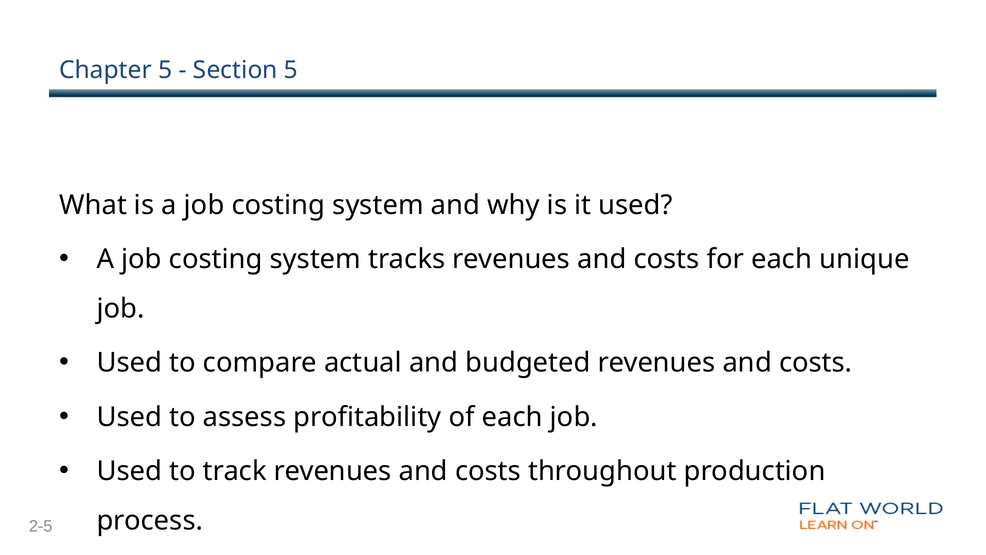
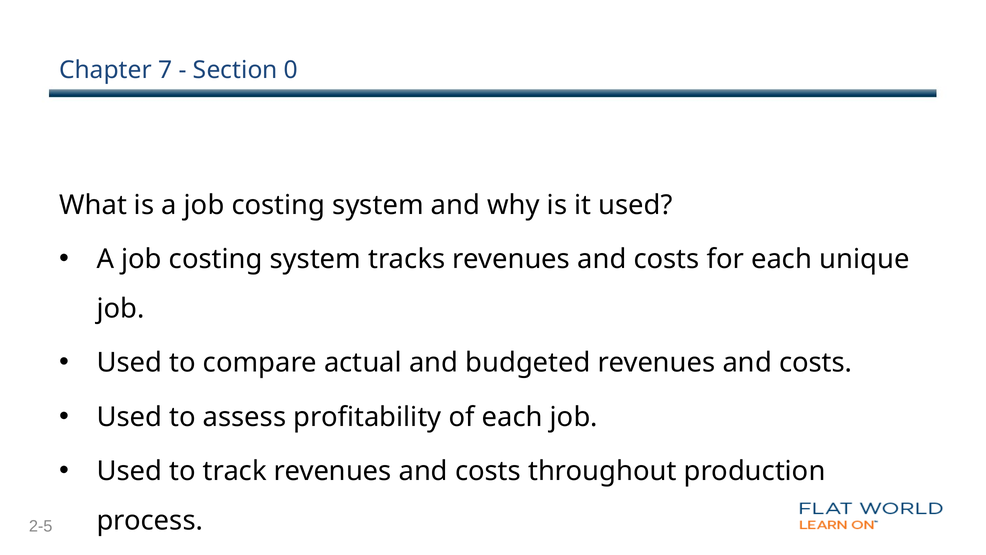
Chapter 5: 5 -> 7 (165, 70)
Section 5: 5 -> 0 (291, 70)
